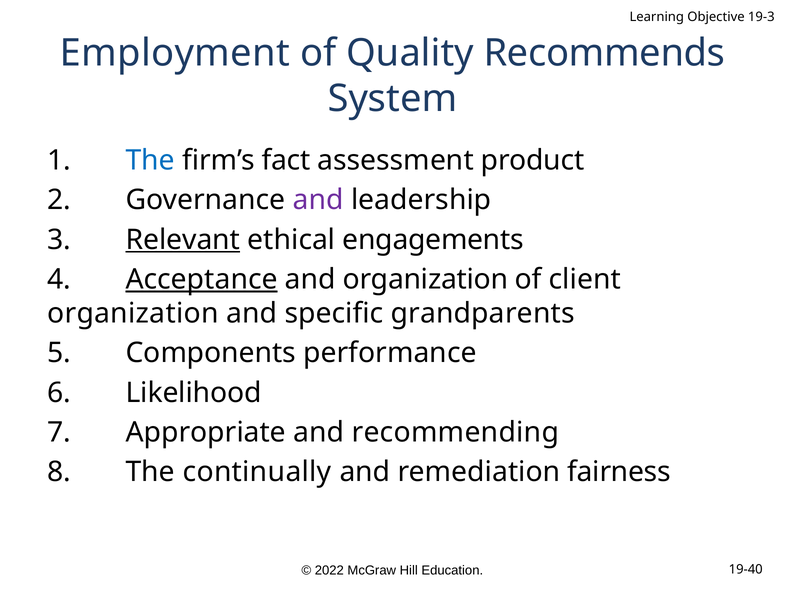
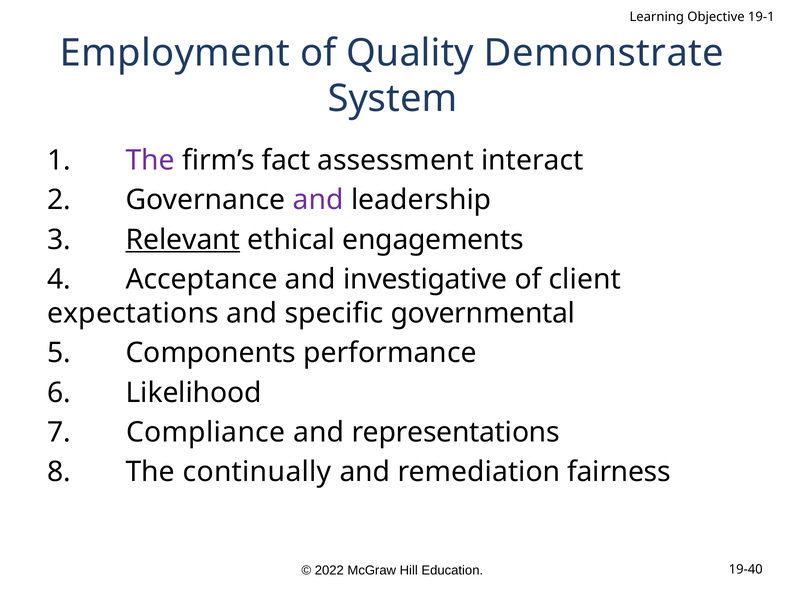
19-3: 19-3 -> 19-1 (761, 17)
Recommends: Recommends -> Demonstrate (604, 53)
The colour: blue -> purple (150, 160)
product: product -> interact (532, 160)
Acceptance underline: present -> none (202, 279)
and organization: organization -> investigative (425, 279)
organization: organization -> expectations (133, 313)
grandparents: grandparents -> governmental (483, 313)
Appropriate: Appropriate -> Compliance (206, 432)
recommending: recommending -> representations (456, 432)
